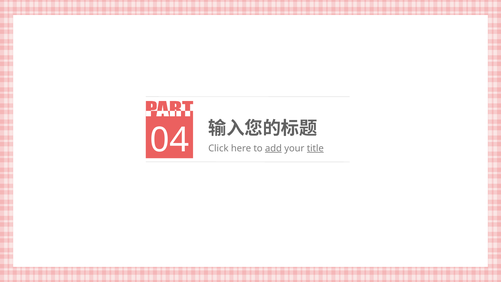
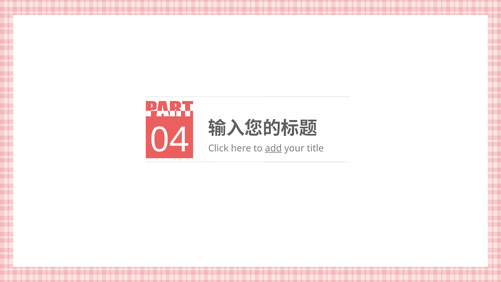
title underline: present -> none (315, 148)
